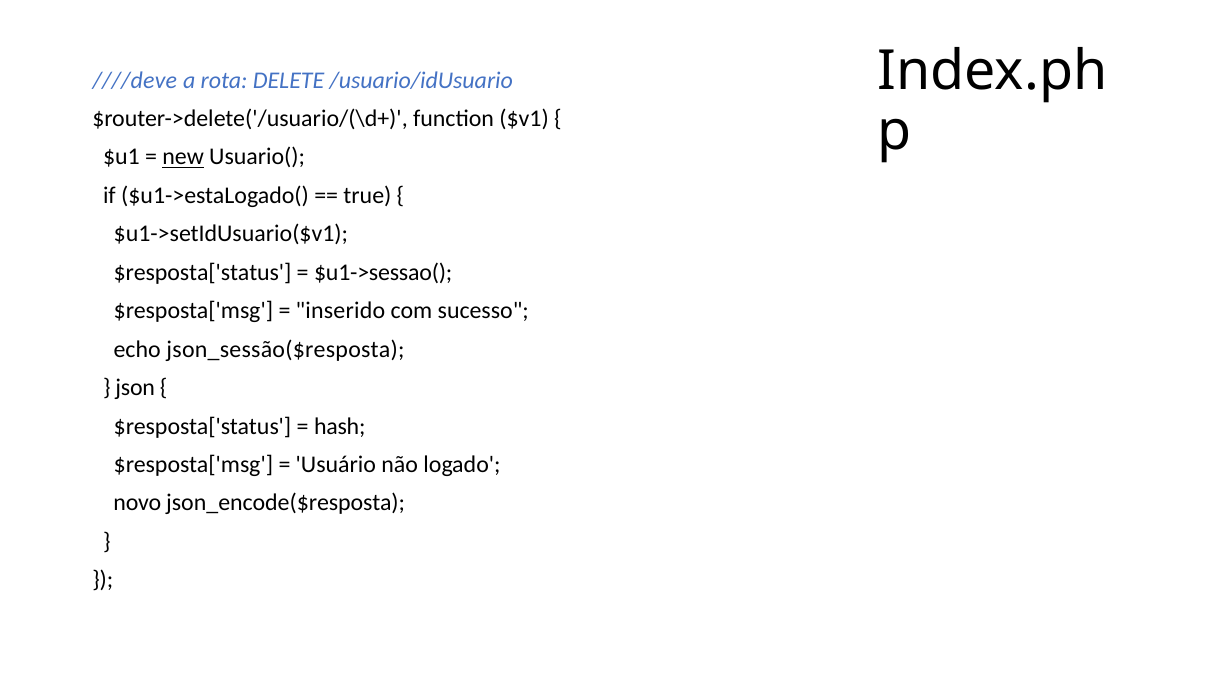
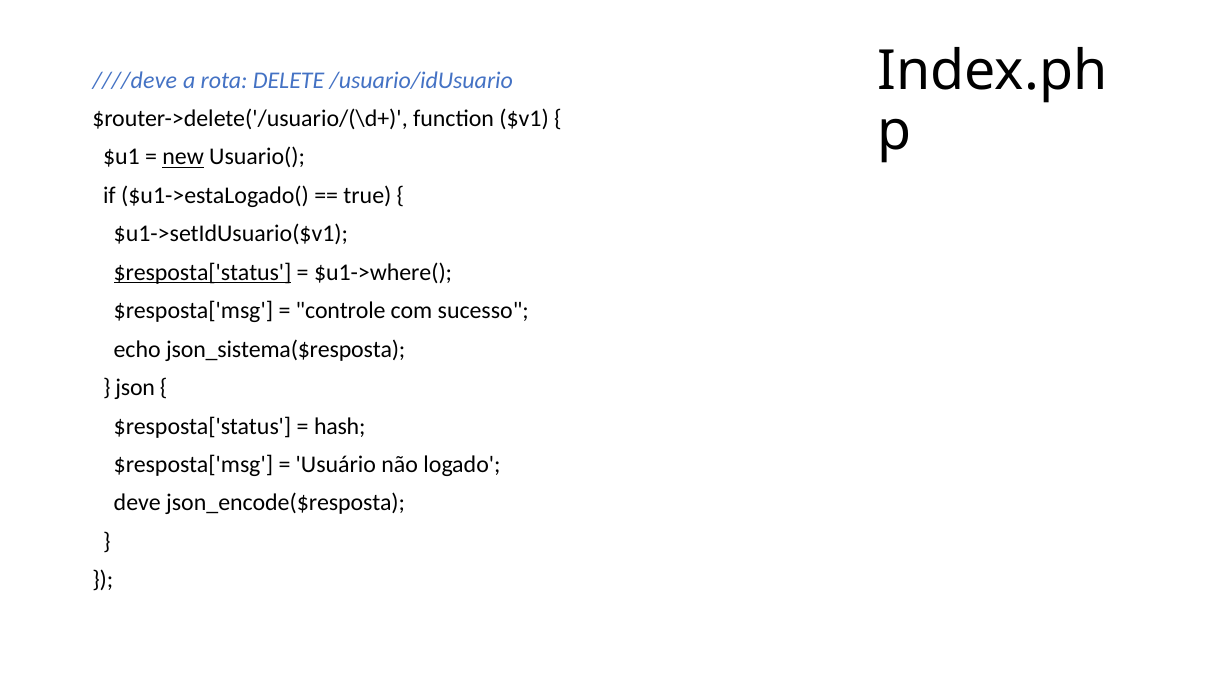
$resposta['status underline: none -> present (203, 273)
$u1->sessao(: $u1->sessao( -> $u1->where( (383, 273)
inserido: inserido -> controle (341, 311)
json_sessão($resposta: json_sessão($resposta -> json_sistema($resposta (286, 350)
novo: novo -> deve (137, 503)
